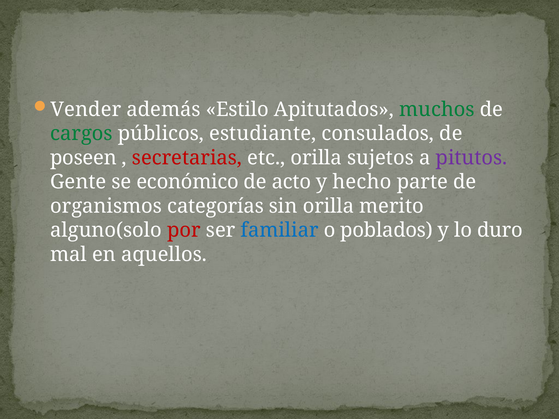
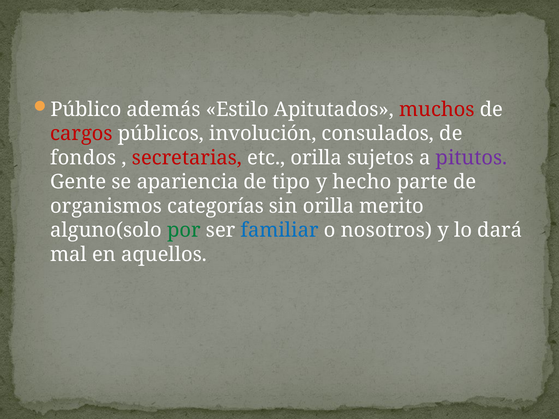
Vender: Vender -> Público (86, 109)
muchos colour: green -> red (437, 109)
cargos colour: green -> red (81, 134)
estudiante: estudiante -> involución (263, 134)
poseen: poseen -> fondos (83, 158)
económico: económico -> apariencia (188, 182)
acto: acto -> tipo (291, 182)
por colour: red -> green (184, 230)
poblados: poblados -> nosotros (386, 230)
duro: duro -> dará (500, 230)
